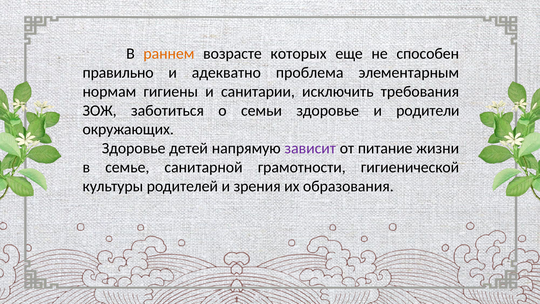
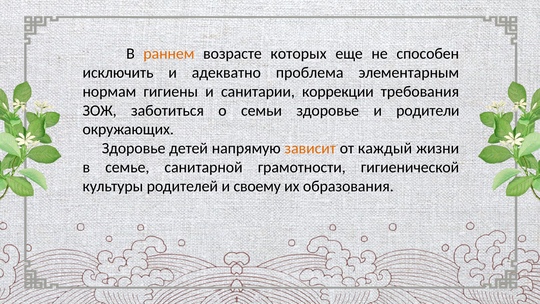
правильно: правильно -> исключить (118, 73)
исключить: исключить -> коррекции (338, 92)
зависит colour: purple -> orange (310, 148)
питание: питание -> каждый (385, 148)
зрения: зрения -> своему (257, 186)
